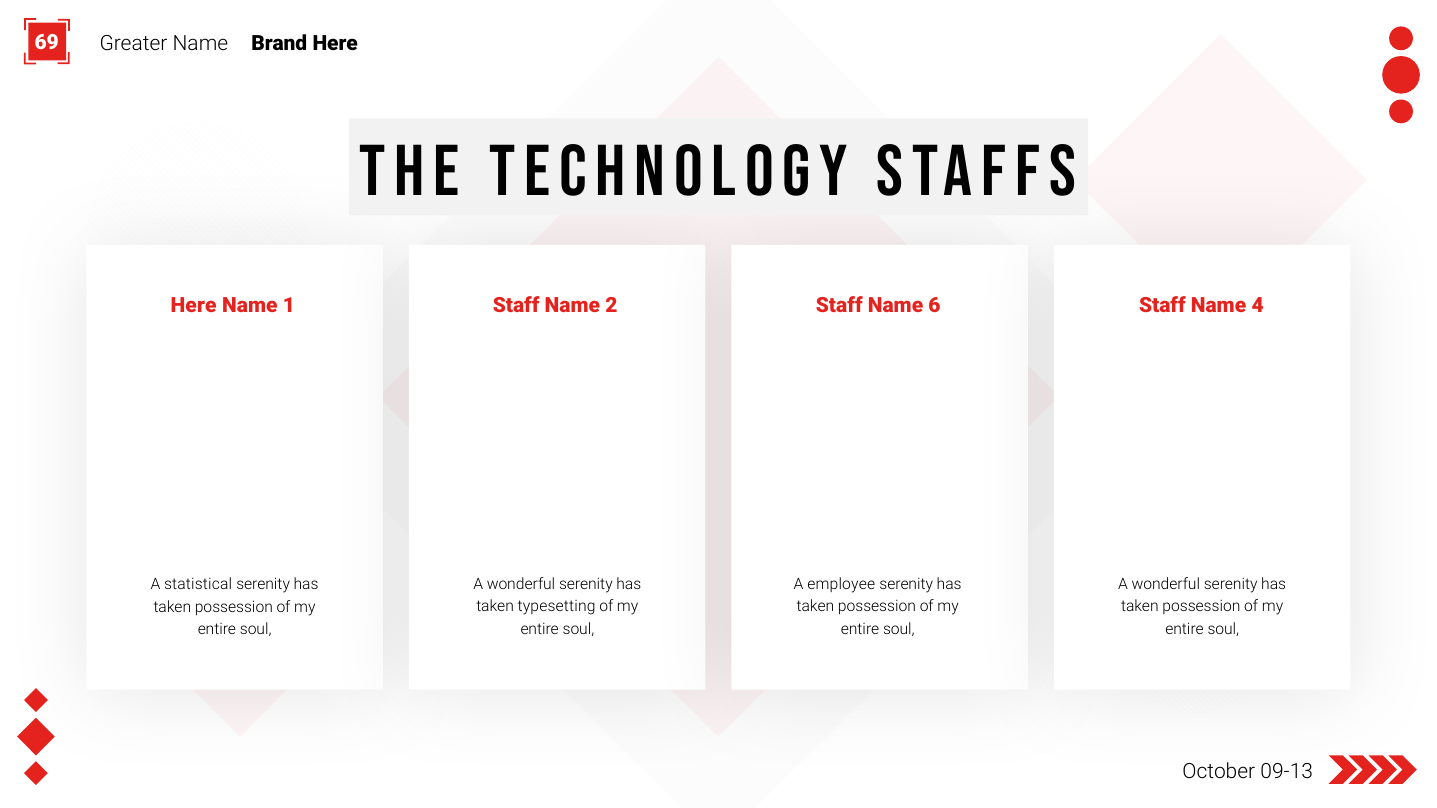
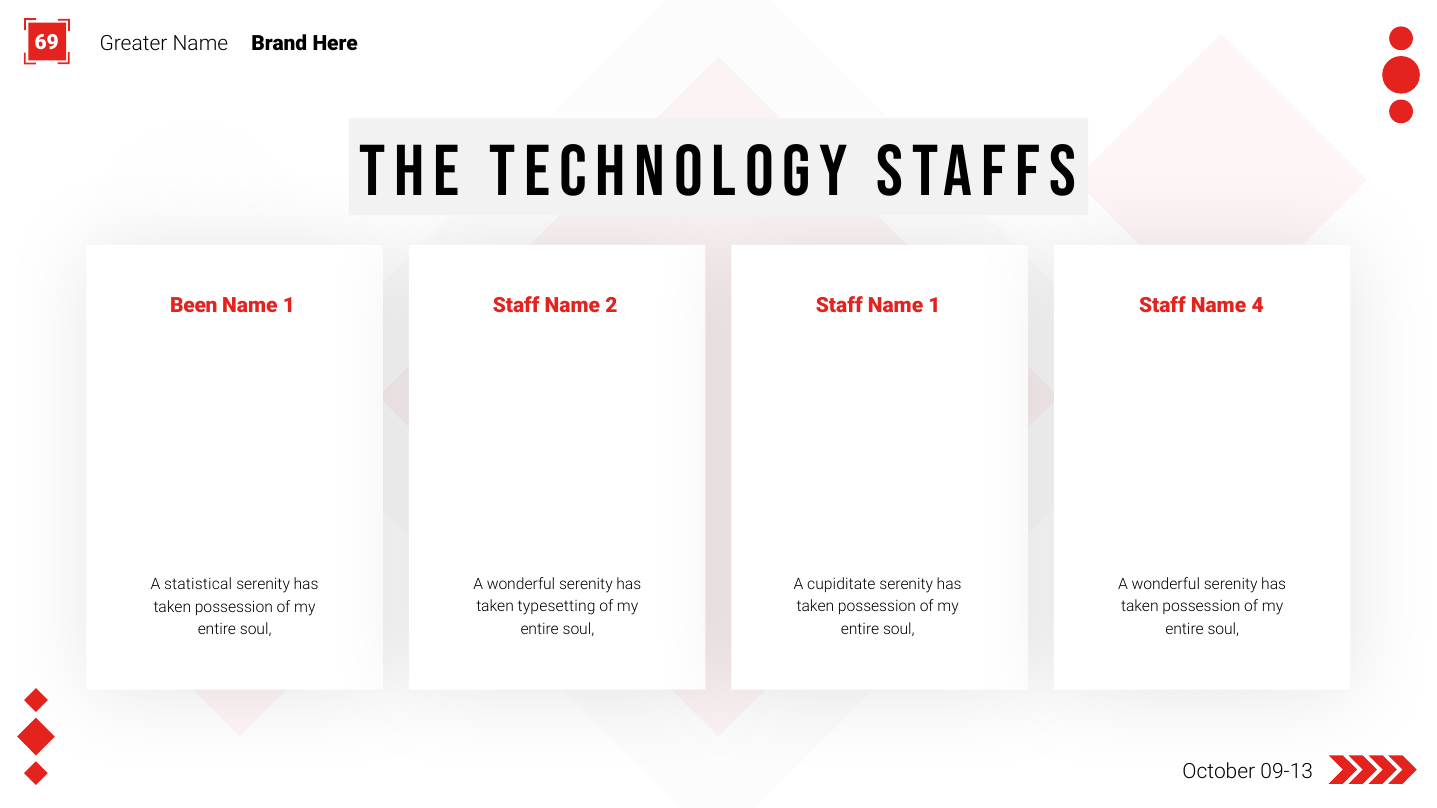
Staff Name 6: 6 -> 1 (935, 306)
Here: Here -> Been (194, 306)
employee: employee -> cupiditate (841, 584)
